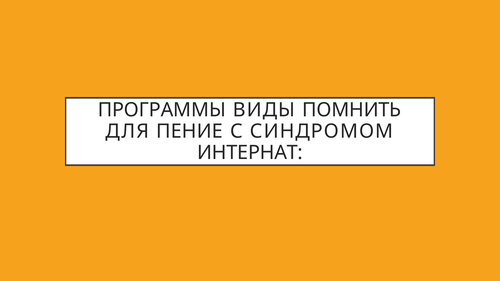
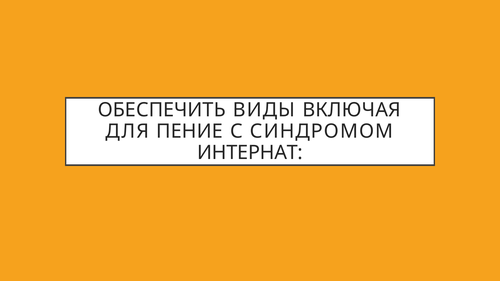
ПРОГРАММЫ: ПРОГРАММЫ -> ОБЕСПЕЧИТЬ (162, 110)
ПОМНИТЬ: ПОМНИТЬ -> ВКЛЮЧАЯ (352, 110)
